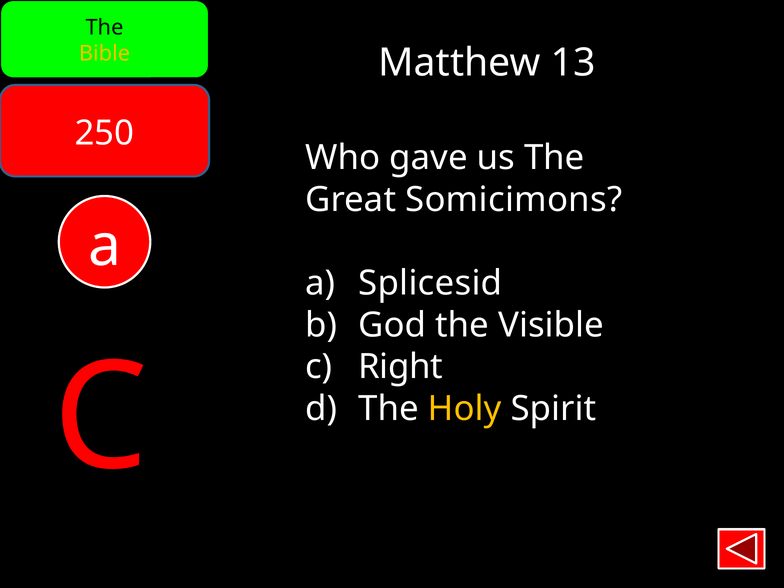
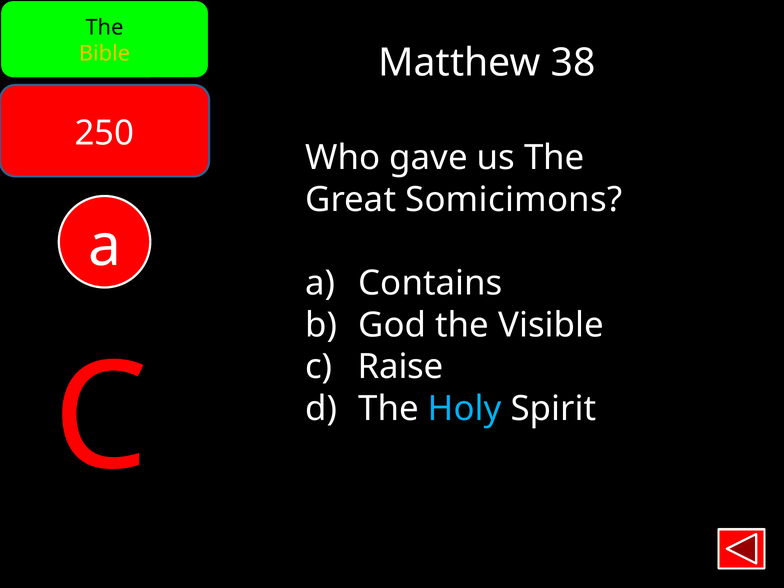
13: 13 -> 38 (573, 63)
Splicesid: Splicesid -> Contains (430, 283)
Right: Right -> Raise (401, 367)
Holy colour: yellow -> light blue (465, 409)
